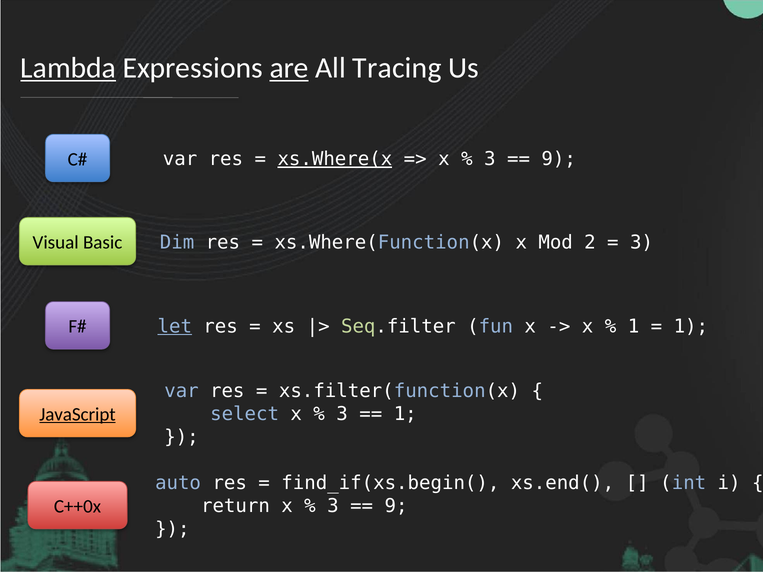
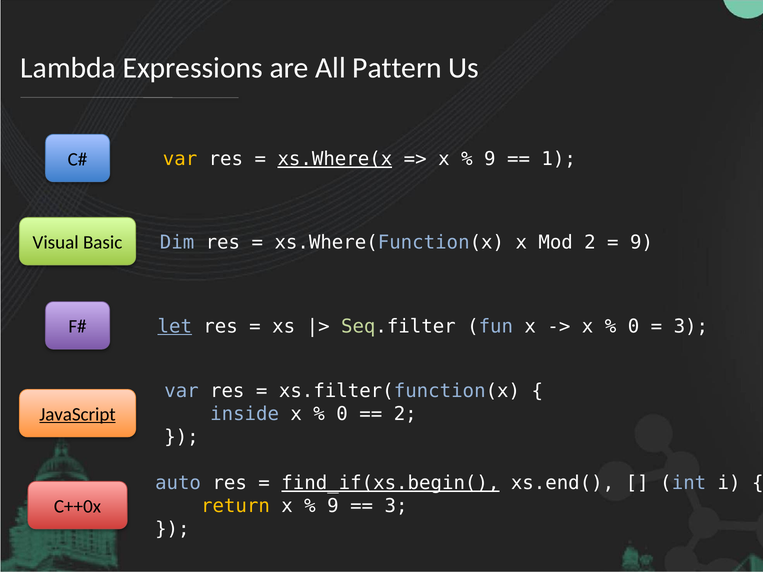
Lambda underline: present -> none (68, 68)
are underline: present -> none (289, 68)
Tracing: Tracing -> Pattern (397, 68)
var colour: white -> yellow (180, 159)
3: 3 -> 9 (490, 159)
9: 9 -> 1 (559, 159)
3: 3 -> 9 (642, 242)
1: 1 -> 0 (634, 327)
1: 1 -> 3 (691, 327)
select: select -> inside (245, 414)
3: 3 -> 0 (342, 414)
1: 1 -> 2 (405, 414)
find_if(xs.begin( underline: none -> present (390, 483)
return colour: white -> yellow (235, 506)
3: 3 -> 9 (333, 506)
9: 9 -> 3 (396, 506)
